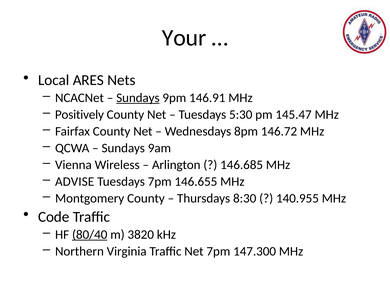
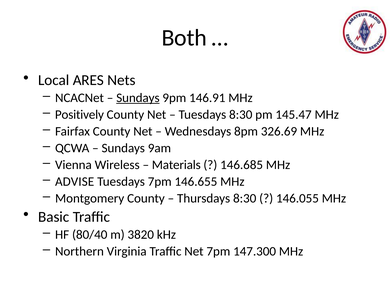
Your: Your -> Both (184, 38)
Tuesdays 5:30: 5:30 -> 8:30 (241, 115)
146.72: 146.72 -> 326.69 (279, 132)
Arlington: Arlington -> Materials (176, 165)
140.955: 140.955 -> 146.055 (297, 199)
Code: Code -> Basic (54, 217)
80/40 underline: present -> none (90, 235)
